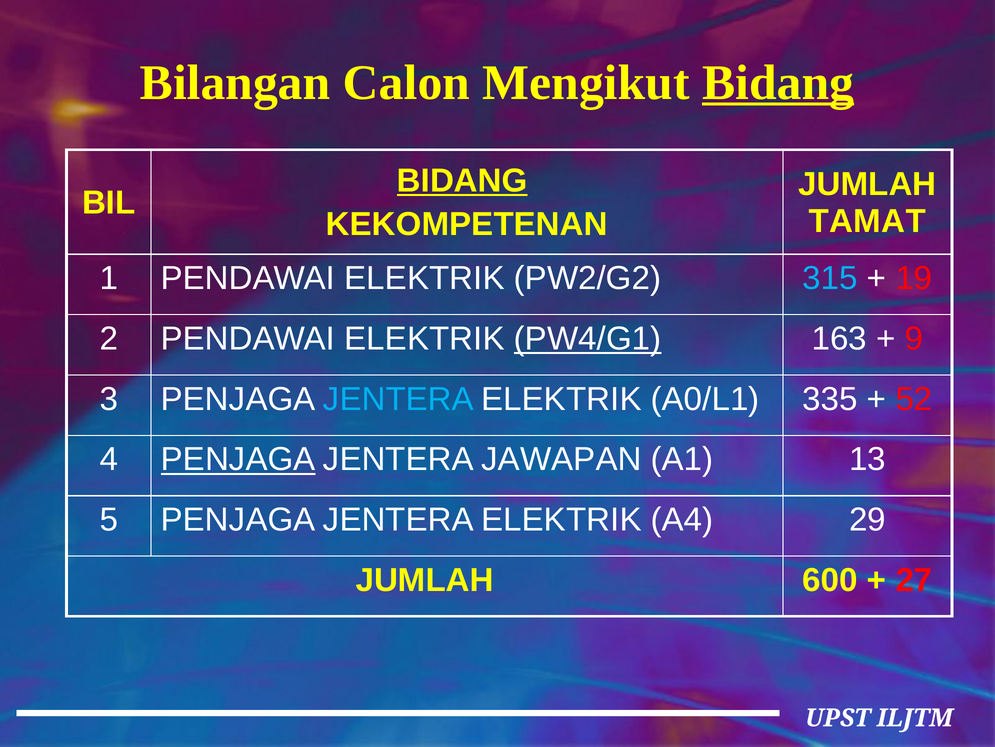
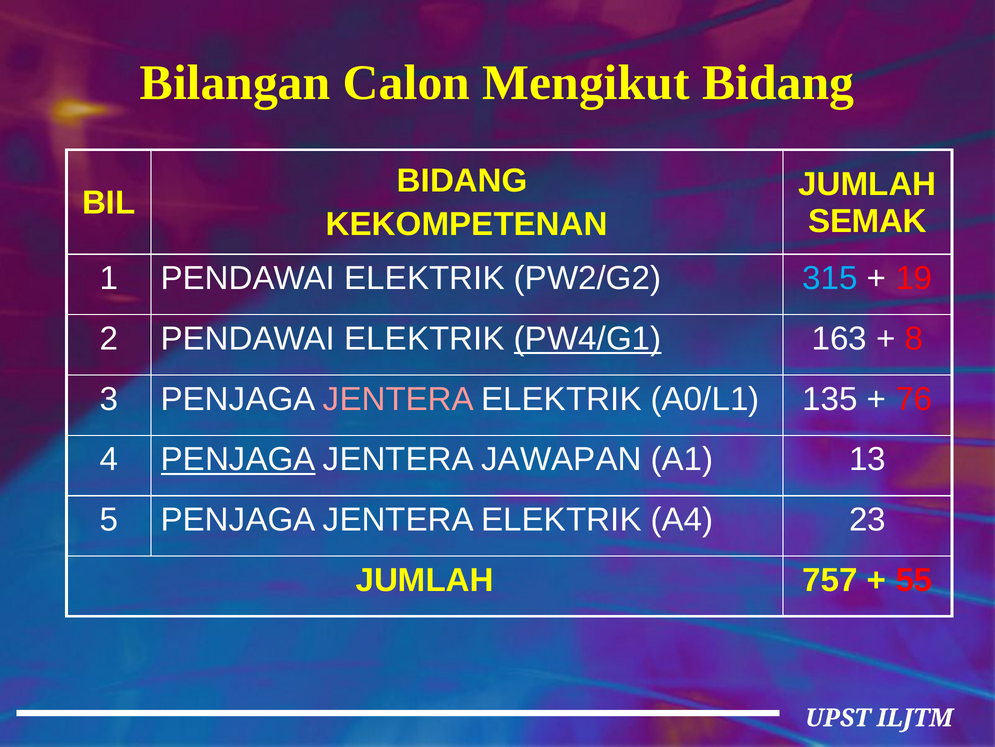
Bidang underline: present -> none (778, 83)
BIDANG underline: present -> none (462, 181)
TAMAT: TAMAT -> SEMAK (868, 221)
9: 9 -> 8 (914, 338)
JENTERA colour: light blue -> pink (398, 399)
335: 335 -> 135 (830, 399)
52: 52 -> 76 (914, 399)
29: 29 -> 23 (867, 519)
600: 600 -> 757 (830, 580)
27: 27 -> 55 (914, 580)
